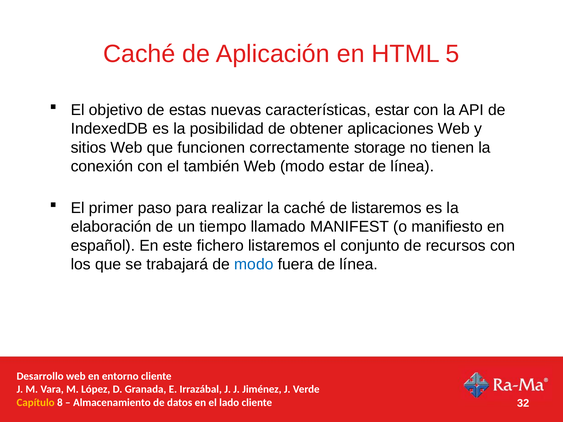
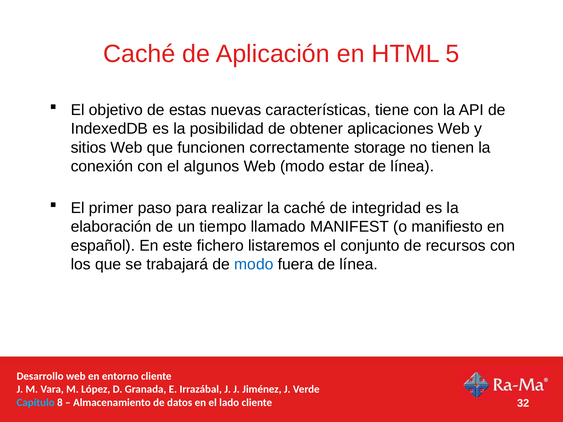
características estar: estar -> tiene (392, 110)
también: también -> algunos (212, 166)
de listaremos: listaremos -> integridad (386, 208)
Capítulo colour: yellow -> light blue (36, 403)
